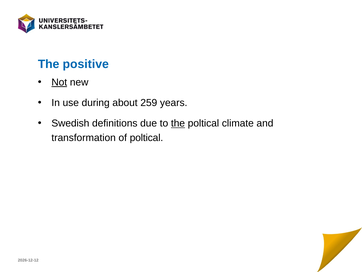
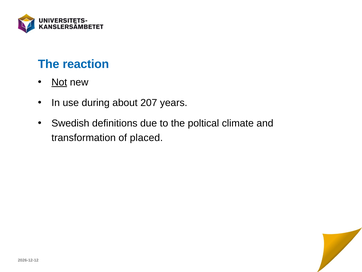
positive: positive -> reaction (86, 64)
259: 259 -> 207 (149, 103)
the underline: present -> none (178, 123)
of poltical: poltical -> placed (146, 138)
